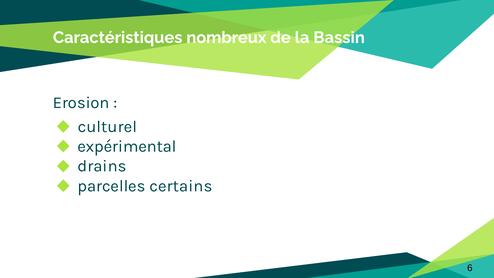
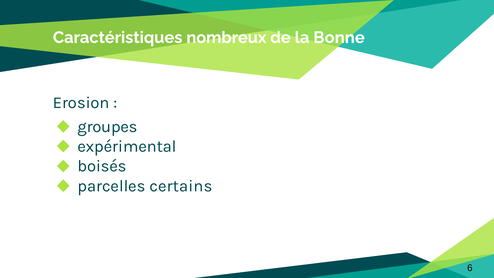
Bassin: Bassin -> Bonne (339, 38)
culturel: culturel -> groupes (108, 127)
drains: drains -> boisés (102, 166)
